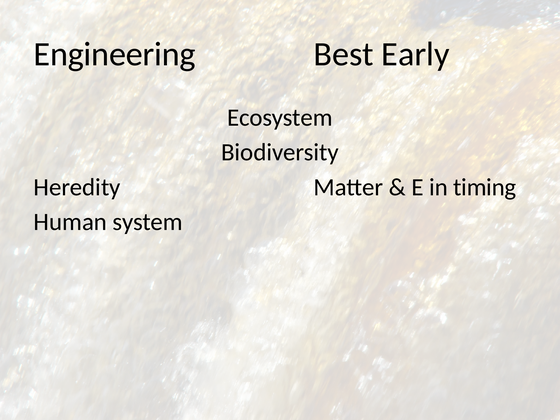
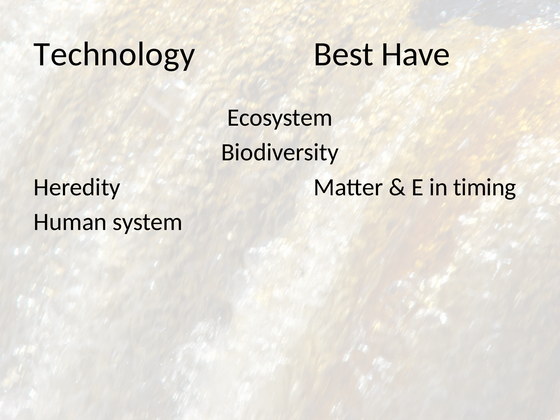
Engineering: Engineering -> Technology (114, 54)
Early: Early -> Have (416, 54)
